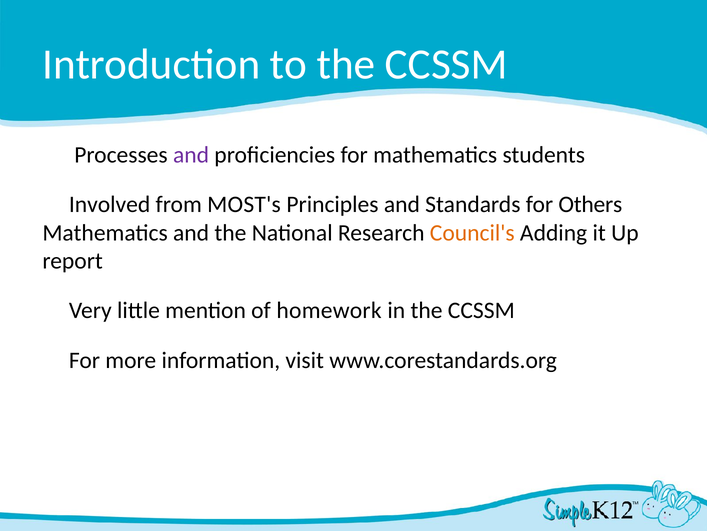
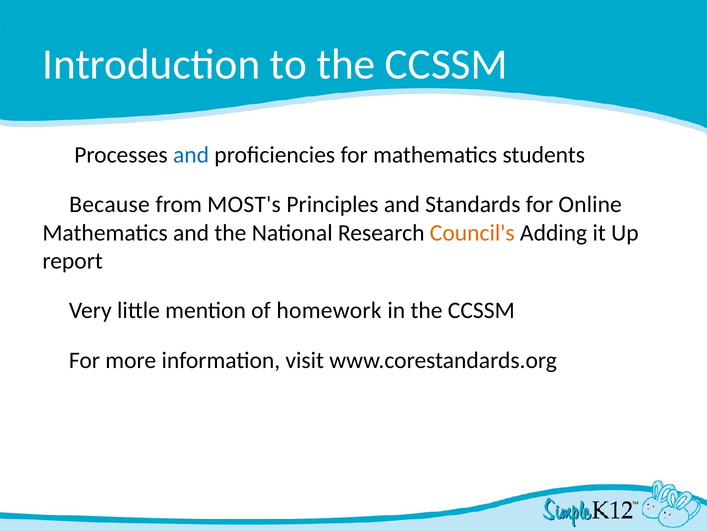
and colour: purple -> blue (191, 155)
Involved: Involved -> Because (109, 204)
Others: Others -> Online (590, 204)
